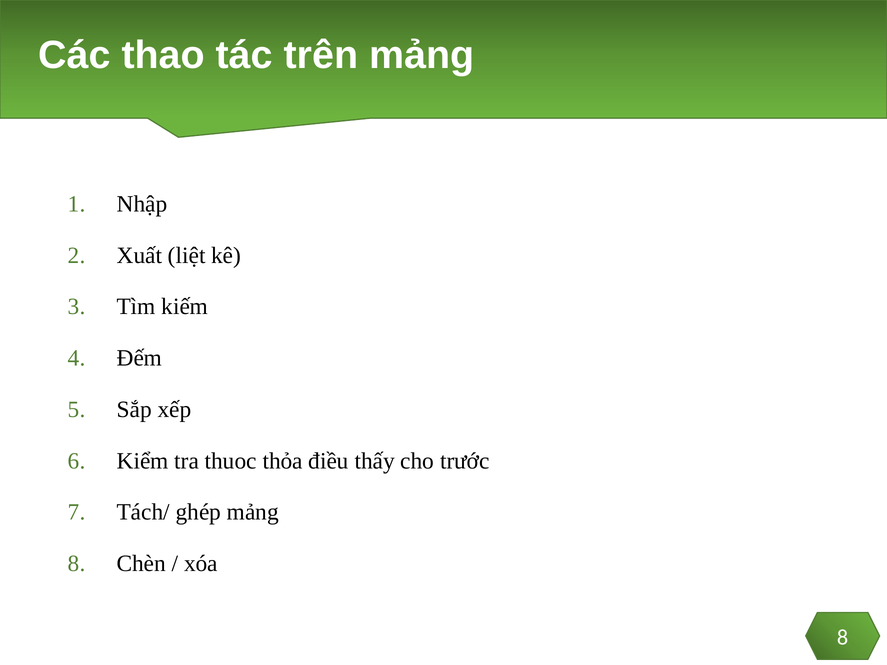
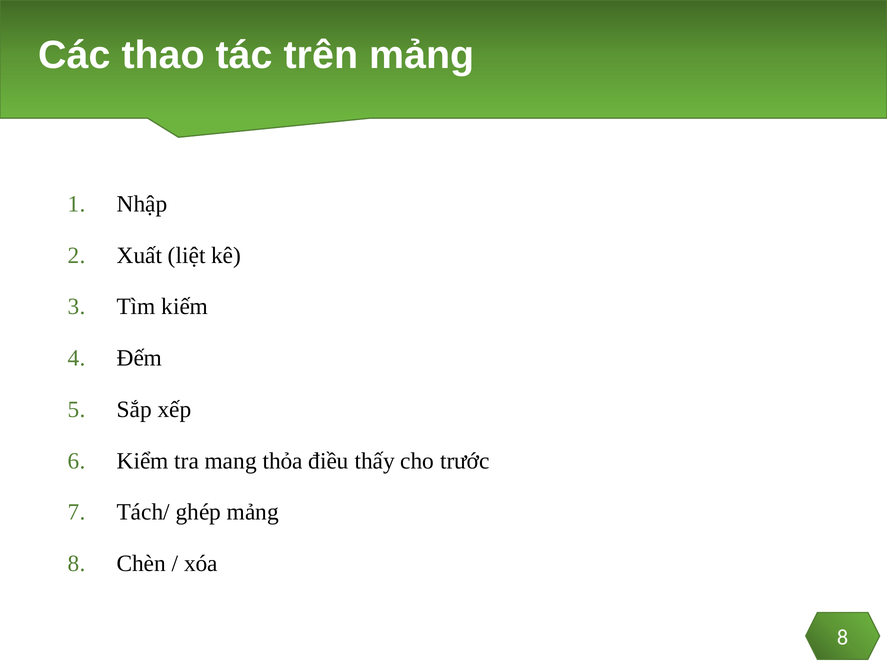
thuoc: thuoc -> mang (231, 461)
